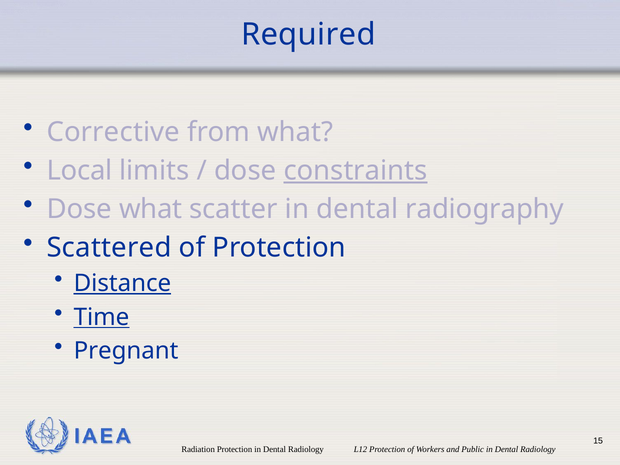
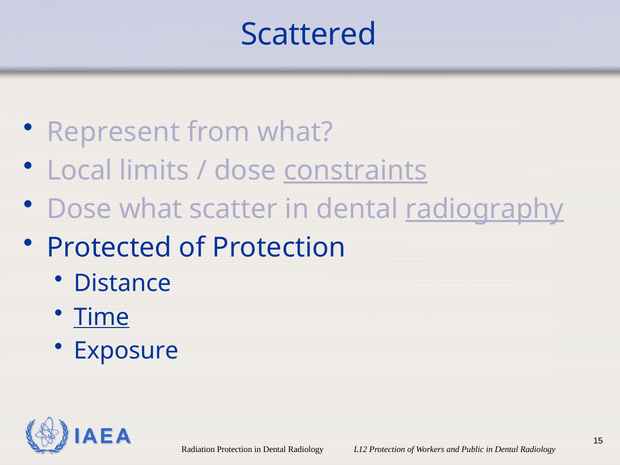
Required: Required -> Scattered (309, 35)
Corrective: Corrective -> Represent (113, 132)
radiography underline: none -> present (485, 209)
Scattered: Scattered -> Protected (109, 248)
Distance underline: present -> none (122, 283)
Pregnant: Pregnant -> Exposure (126, 351)
